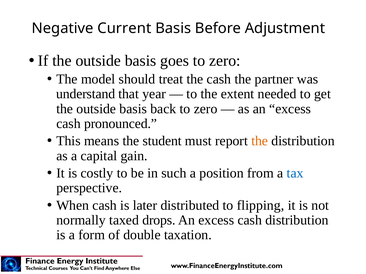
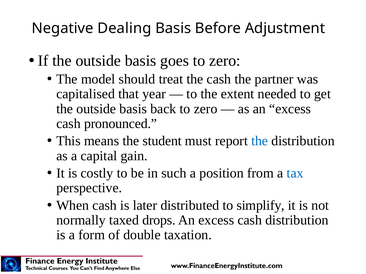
Current: Current -> Dealing (124, 28)
understand: understand -> capitalised (86, 94)
the colour: orange -> blue (260, 141)
flipping: flipping -> simplify (261, 206)
